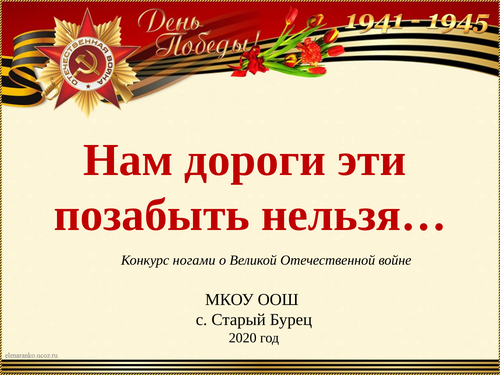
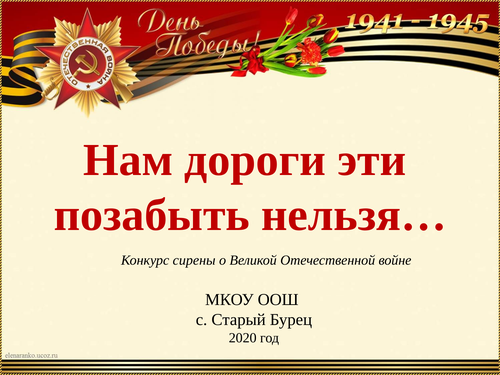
ногами: ногами -> сирены (194, 260)
